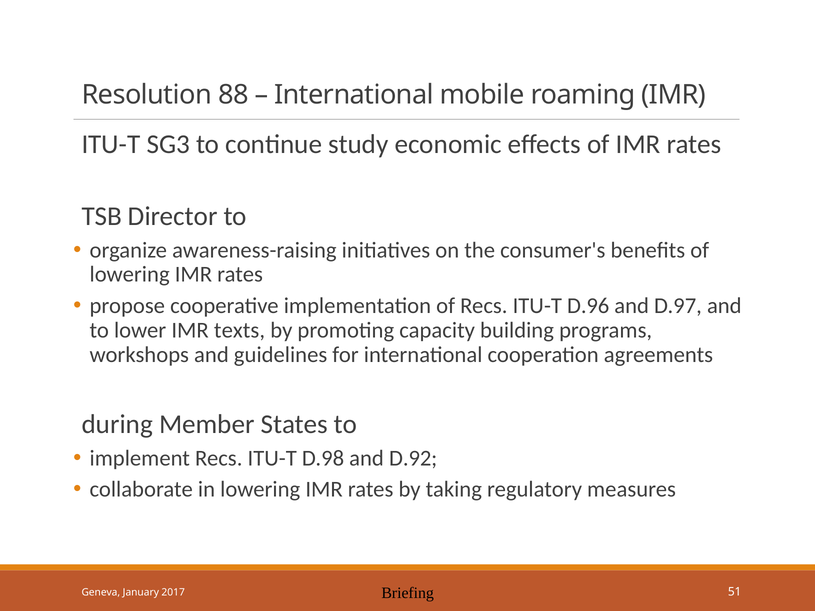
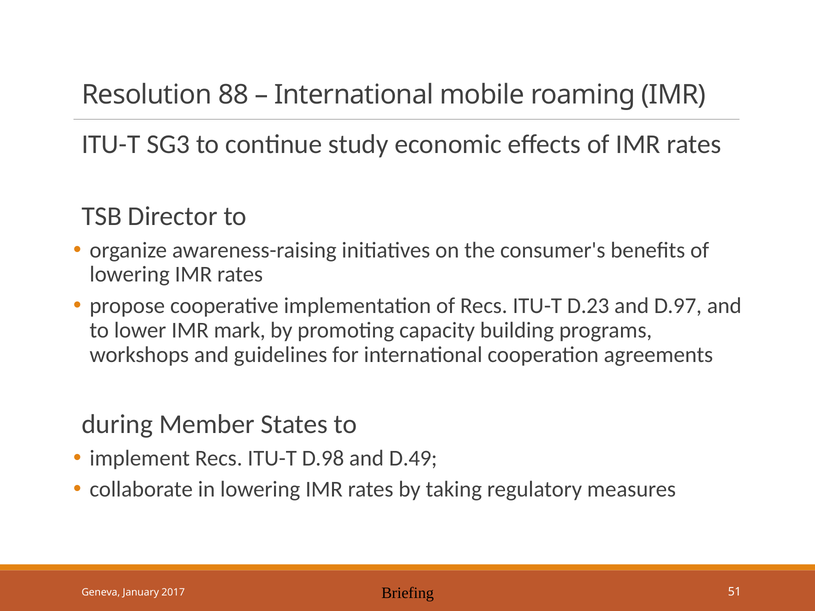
D.96: D.96 -> D.23 (588, 306)
texts: texts -> mark (240, 330)
D.92: D.92 -> D.49 (413, 458)
